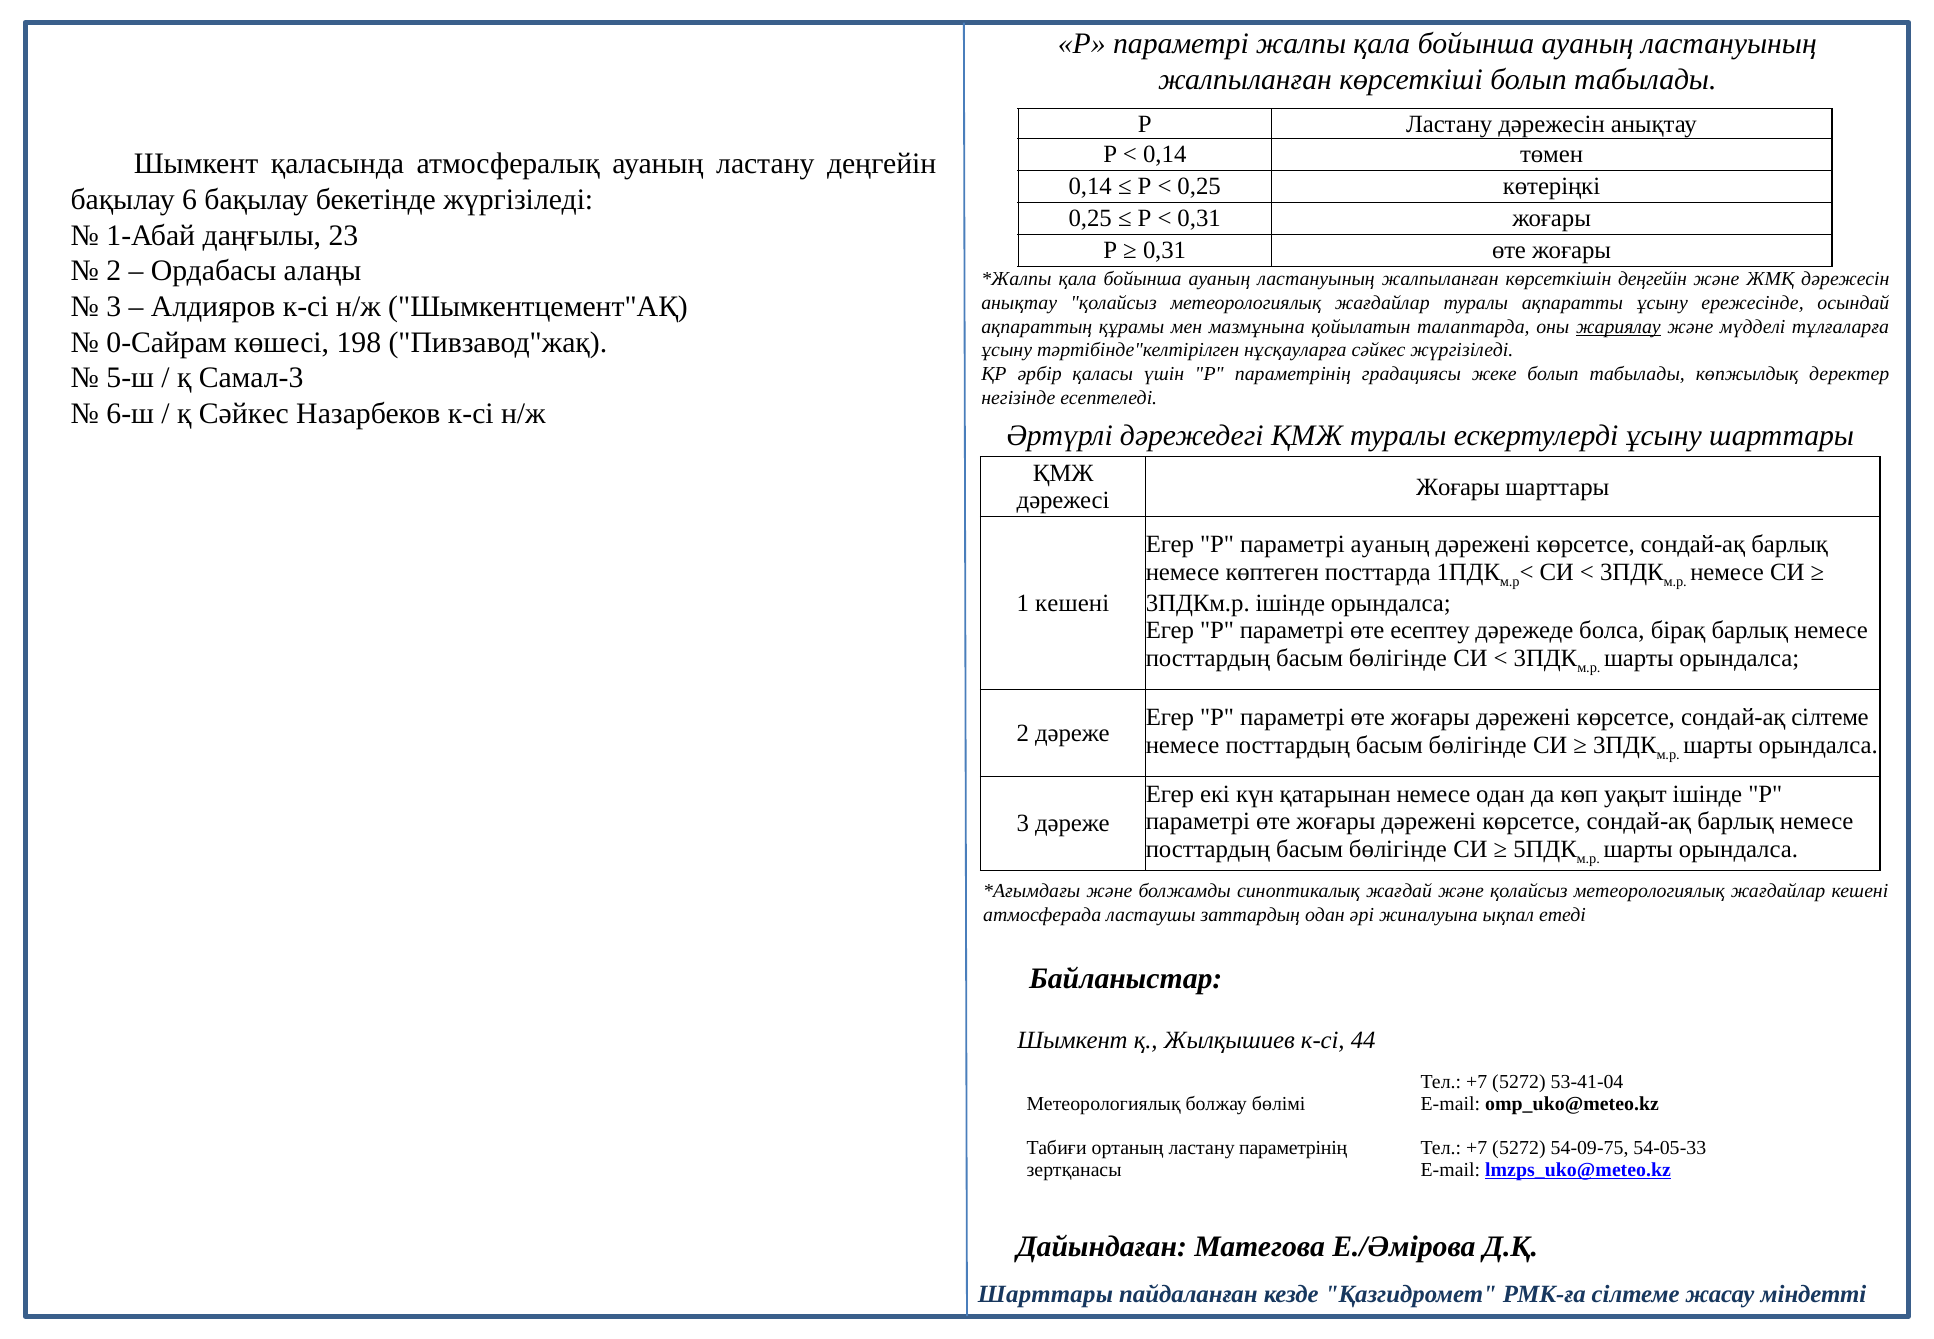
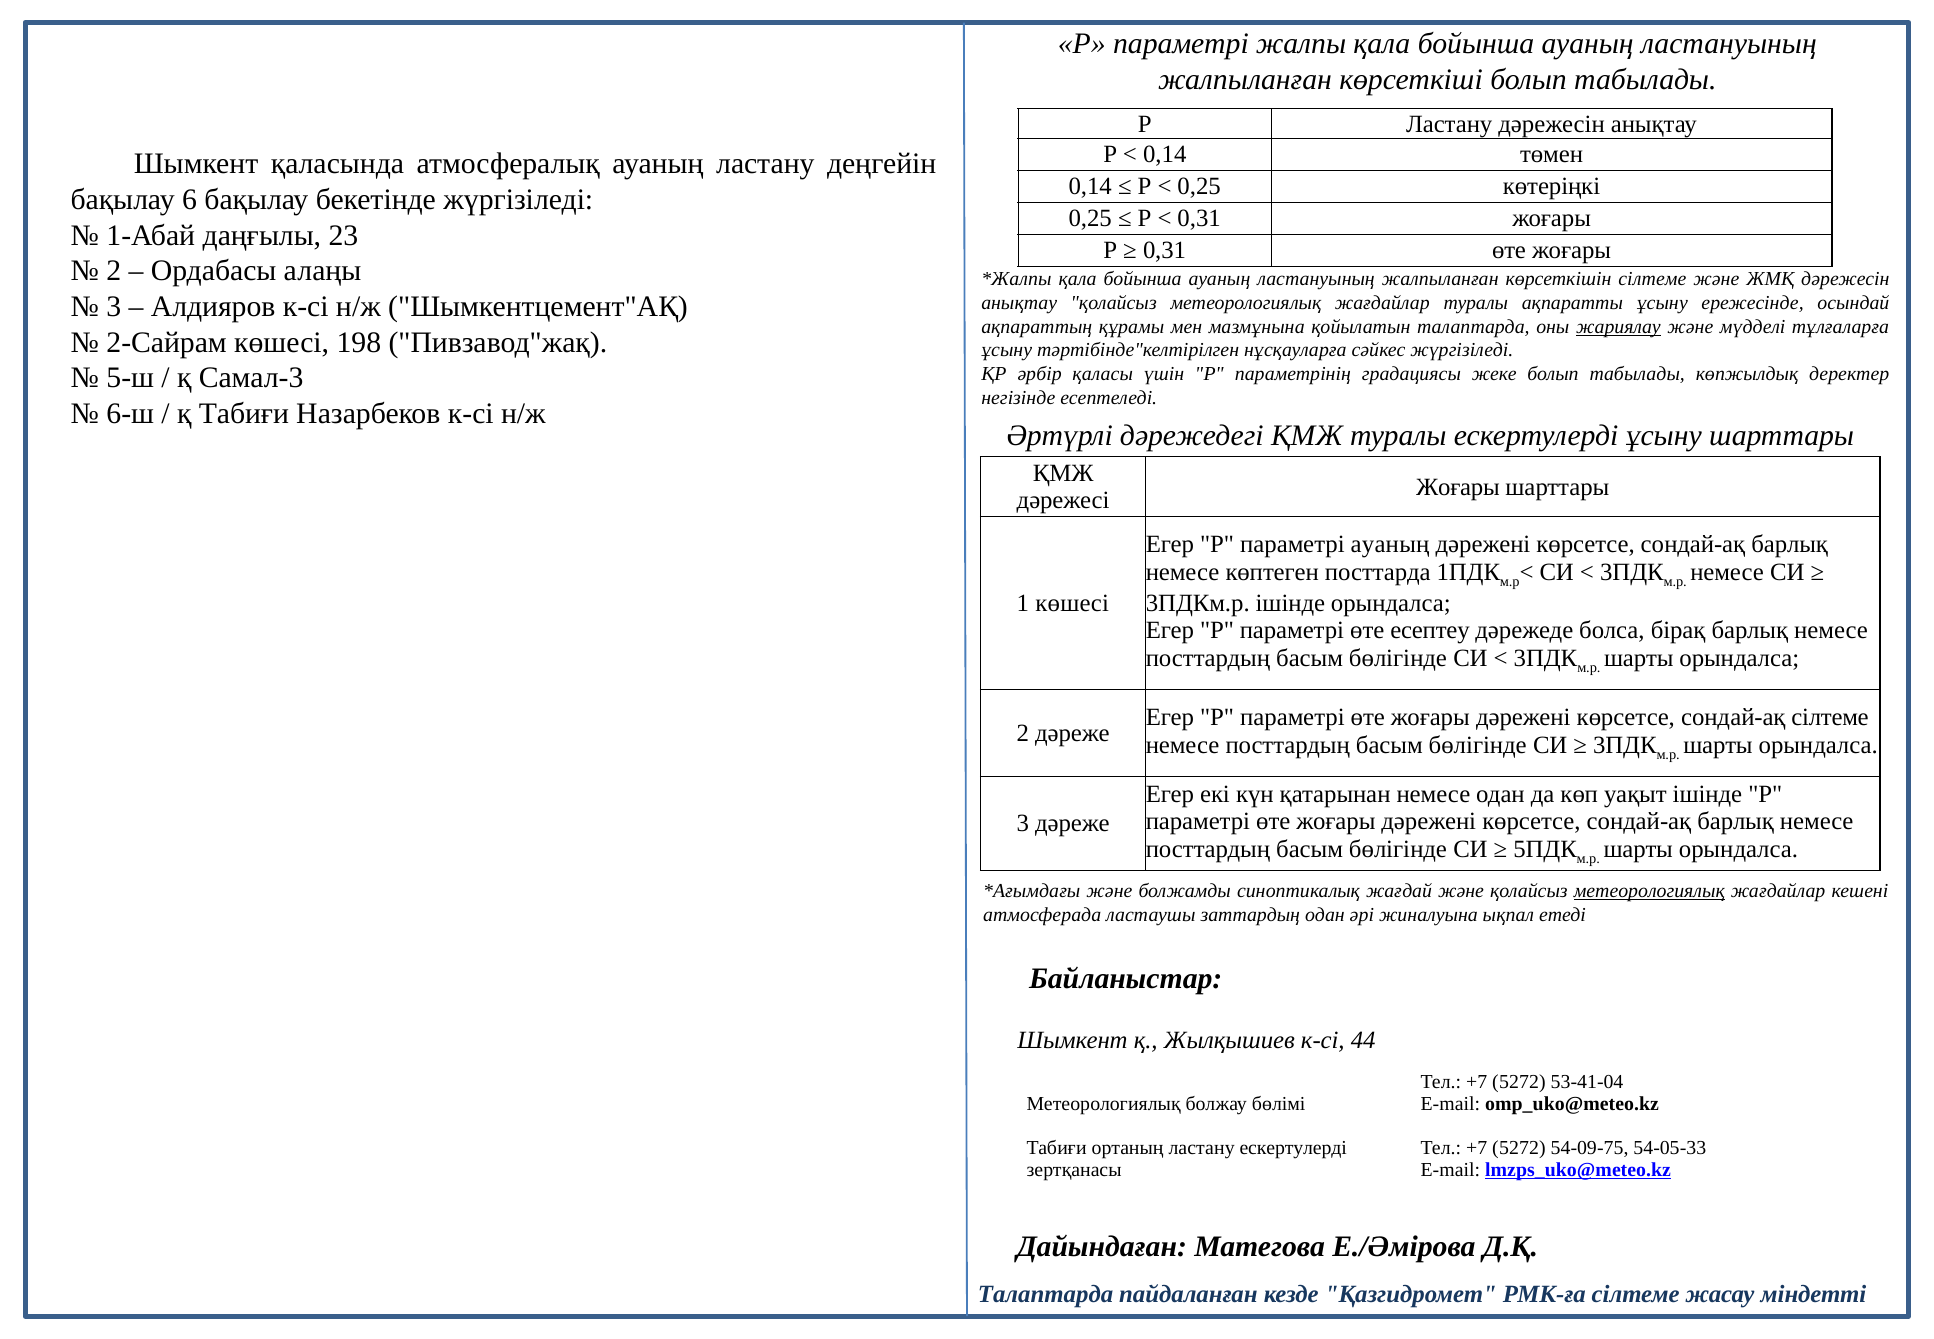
көрсеткішін деңгейін: деңгейін -> сілтеме (1652, 279)
0-Сайрам: 0-Сайрам -> 2-Сайрам (167, 342)
қ Сәйкес: Сәйкес -> Табиғи (244, 414)
1 кешені: кешені -> көшесі (1072, 603)
метеорологиялық underline: none -> present (1649, 891)
ластану параметрінің: параметрінің -> ескертулерді (1293, 1148)
Шарттары: Шарттары -> Талаптарда (1046, 1295)
